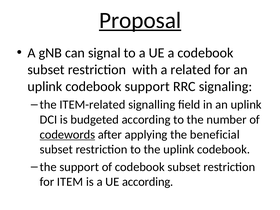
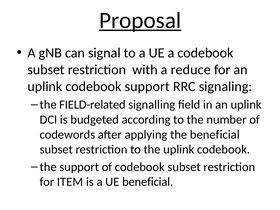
related: related -> reduce (191, 70)
ITEM-related: ITEM-related -> FIELD-related (92, 105)
codewords underline: present -> none (67, 135)
UE according: according -> beneficial (148, 182)
